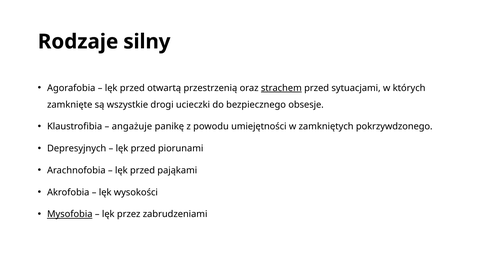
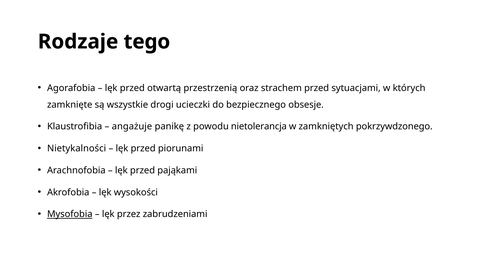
silny: silny -> tego (147, 42)
strachem underline: present -> none (281, 88)
umiejętności: umiejętności -> nietolerancja (259, 127)
Depresyjnych: Depresyjnych -> Nietykalności (77, 148)
